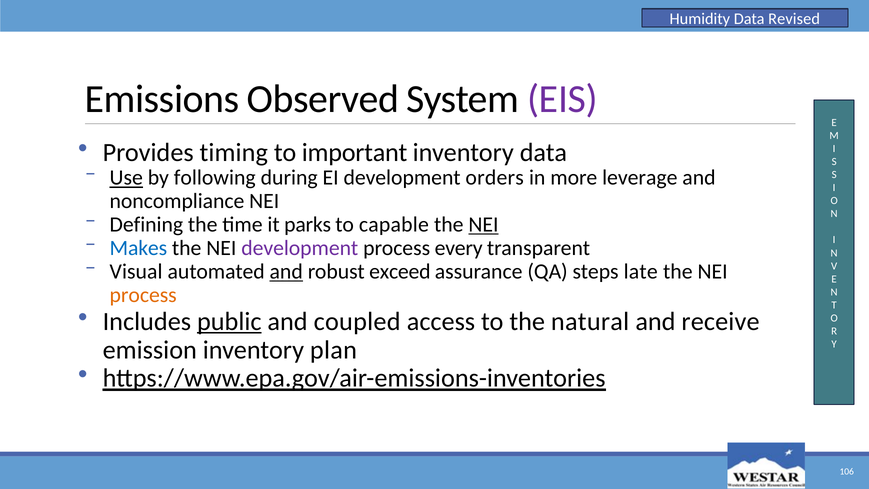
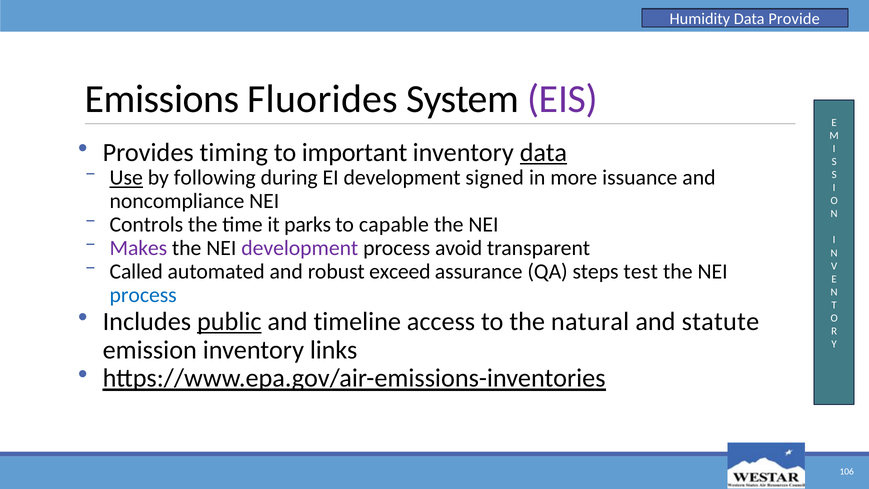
Revised: Revised -> Provide (794, 19)
Observed: Observed -> Fluorides (323, 99)
data underline: none -> present (543, 152)
orders: orders -> signed (495, 178)
leverage: leverage -> issuance (640, 178)
Defining: Defining -> Controls (146, 225)
NEI underline: present -> none (483, 225)
Makes colour: blue -> purple (138, 248)
every: every -> avoid (459, 248)
Visual: Visual -> Called (136, 272)
and underline: present -> none (286, 272)
late: late -> test (641, 272)
process colour: orange -> blue (143, 295)
coupled: coupled -> timeline (357, 321)
receive: receive -> statute (720, 321)
plan: plan -> links (334, 350)
